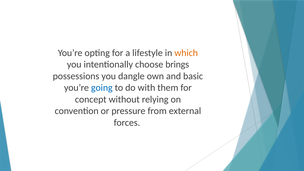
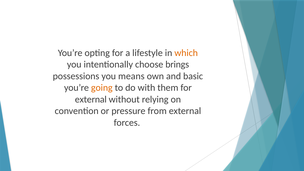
dangle: dangle -> means (131, 76)
going colour: blue -> orange (102, 88)
concept: concept -> external (91, 99)
